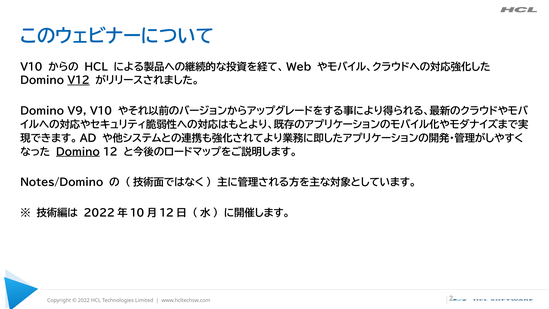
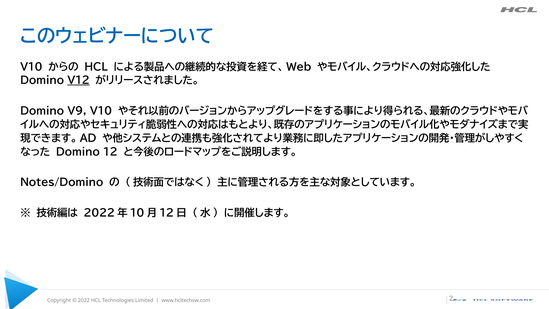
Domino underline: present -> none (78, 152)
